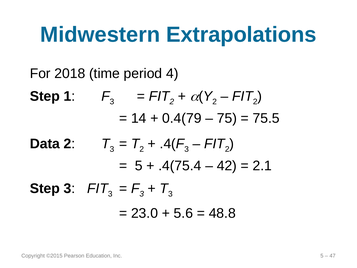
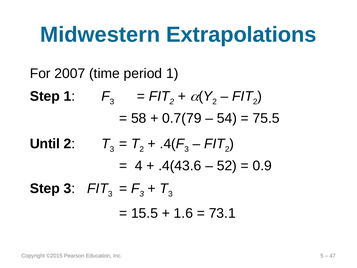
2018: 2018 -> 2007 (70, 74)
period 4: 4 -> 1 (172, 74)
14: 14 -> 58 (139, 118)
0.4(79: 0.4(79 -> 0.7(79 (182, 118)
75: 75 -> 54 (227, 118)
Data: Data -> Until (45, 144)
5: 5 -> 4 (139, 166)
.4(75.4: .4(75.4 -> .4(43.6 (180, 166)
42: 42 -> 52 (227, 166)
2.1: 2.1 -> 0.9 (262, 166)
23.0: 23.0 -> 15.5 (144, 213)
5.6: 5.6 -> 1.6 (183, 213)
48.8: 48.8 -> 73.1 (222, 213)
